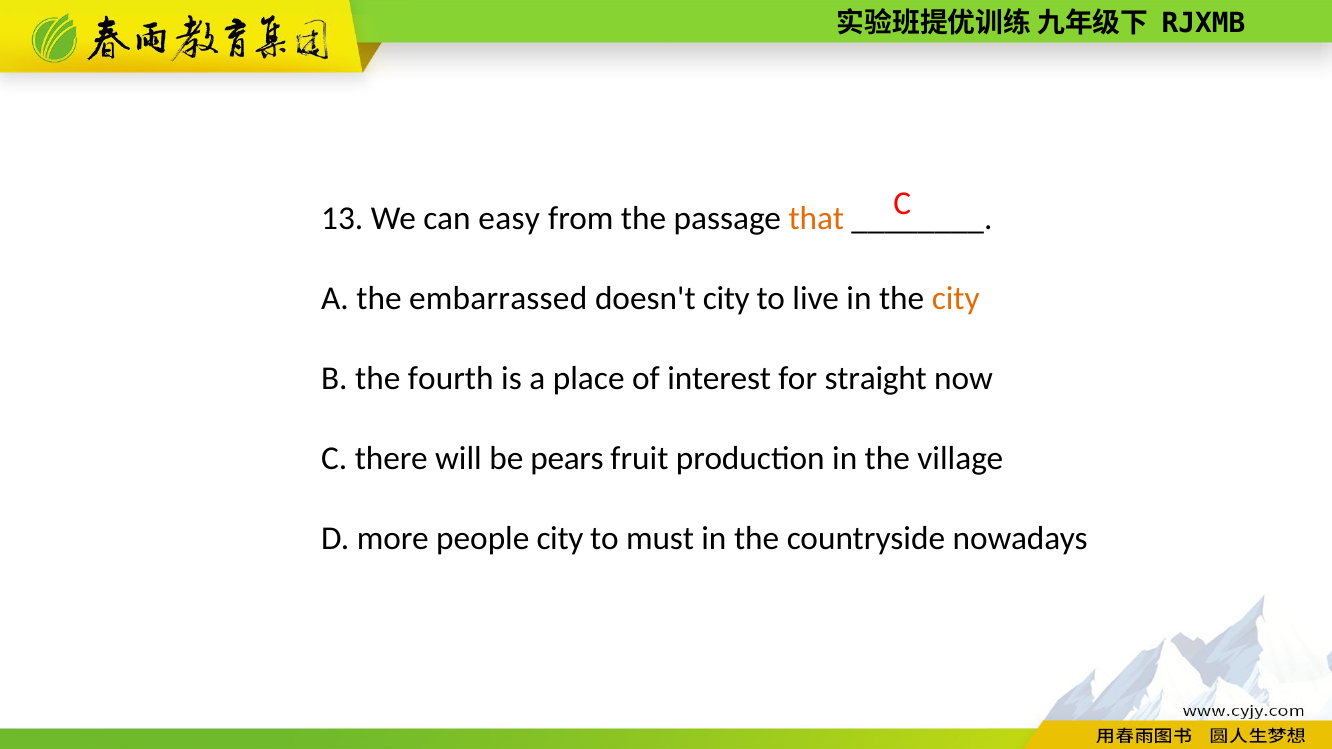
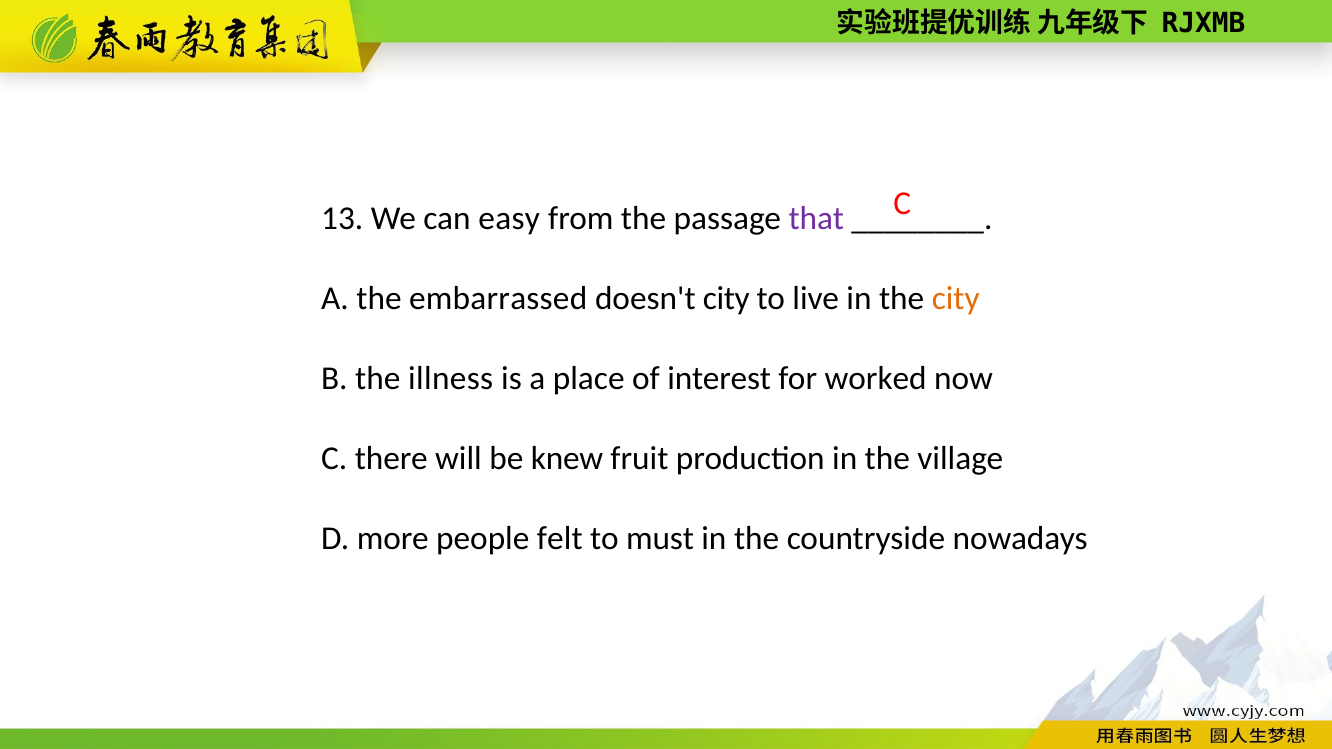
that colour: orange -> purple (816, 219)
fourth: fourth -> illness (451, 379)
straight: straight -> worked (876, 379)
pears: pears -> knew (567, 459)
people city: city -> felt (560, 539)
